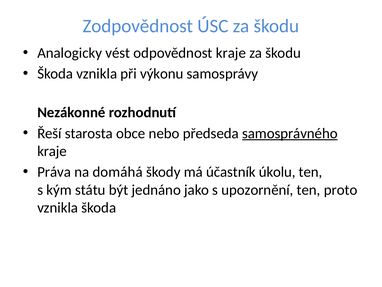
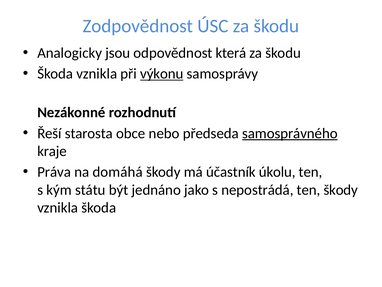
vést: vést -> jsou (118, 53)
odpovědnost kraje: kraje -> která (231, 53)
výkonu underline: none -> present (162, 74)
upozornění: upozornění -> nepostrádá (257, 190)
ten proto: proto -> škody (341, 190)
